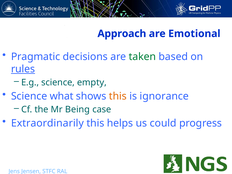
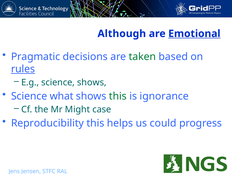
Approach: Approach -> Although (122, 34)
Emotional underline: none -> present (194, 34)
science empty: empty -> shows (92, 82)
this colour: orange -> green (118, 96)
Being: Being -> Might (78, 109)
Extraordinarily: Extraordinarily -> Reproducibility (47, 123)
